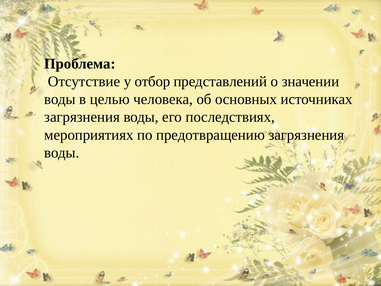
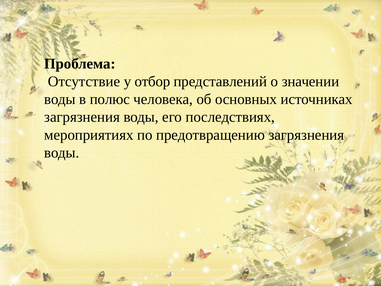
целью: целью -> полюс (110, 99)
